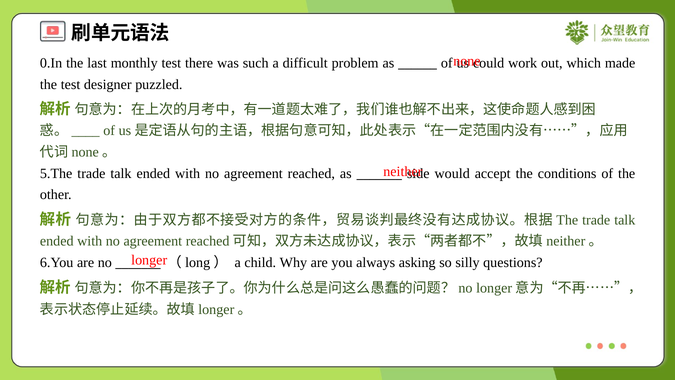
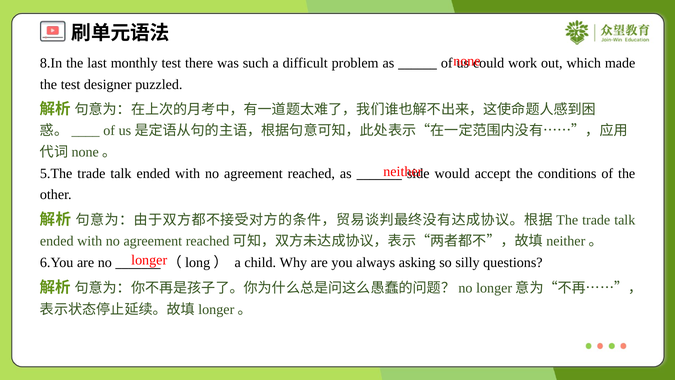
0.In: 0.In -> 8.In (51, 63)
